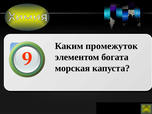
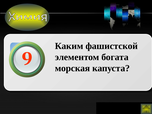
промежуток: промежуток -> фашистской (112, 46)
